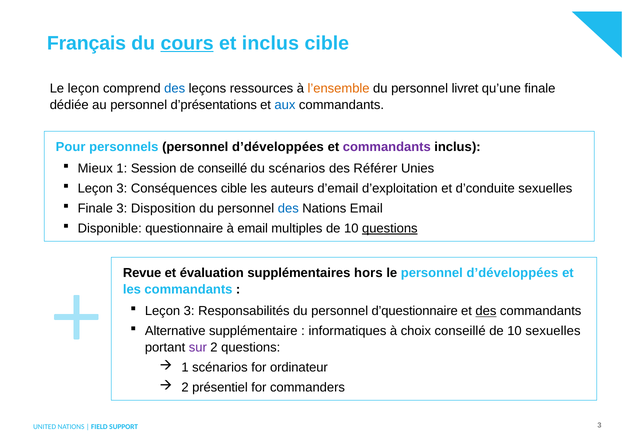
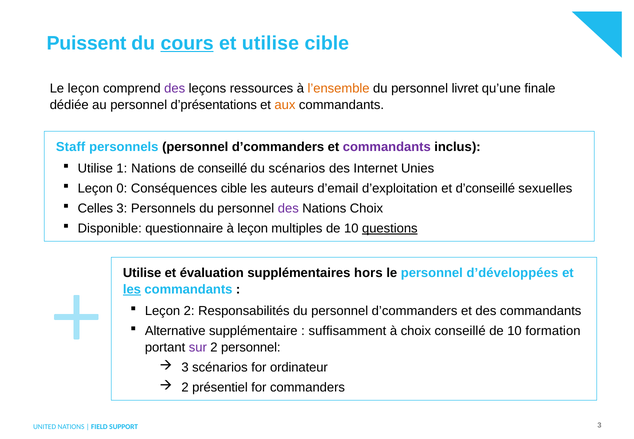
Français: Français -> Puissent (87, 43)
et inclus: inclus -> utilise (270, 43)
des colour: blue -> purple (175, 88)
aux colour: blue -> orange (285, 105)
Pour: Pour -> Staff (71, 147)
personnels personnel d’développées: d’développées -> d’commanders (278, 147)
Mieux: Mieux -> Utilise (95, 169)
1 Session: Session -> Nations (154, 169)
Référer: Référer -> Internet (375, 169)
3: 3 -> 0 (122, 189)
d’conduite: d’conduite -> d’conseillé (485, 189)
Finale: Finale -> Celles (95, 208)
3 Disposition: Disposition -> Personnels (163, 208)
des colour: blue -> purple (288, 208)
Nations Email: Email -> Choix (366, 208)
à email: email -> leçon (253, 228)
Revue: Revue -> Utilise (142, 273)
les underline: none -> present (132, 289)
3: 3 -> 2 (189, 311)
du personnel d’questionnaire: d’questionnaire -> d’commanders (415, 311)
des underline: present -> none (486, 311)
informatiques: informatiques -> suffisamment (347, 331)
10 sexuelles: sexuelles -> formation (553, 331)
2 questions: questions -> personnel (251, 348)
1: 1 -> 3 (185, 368)
